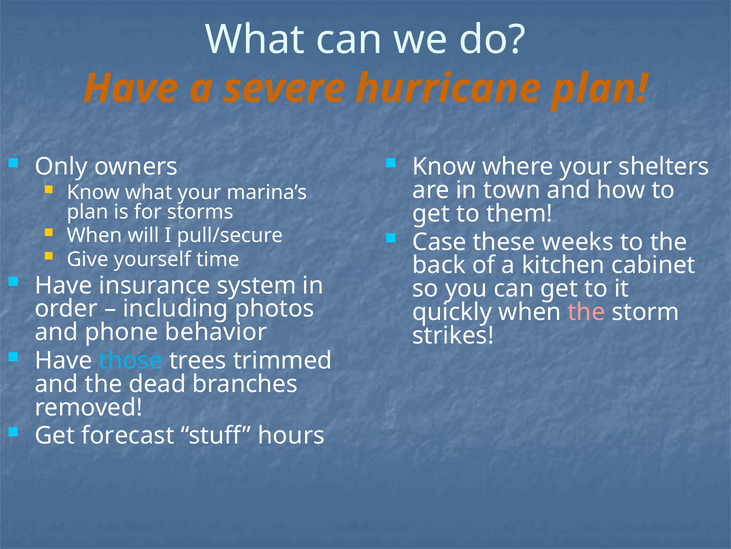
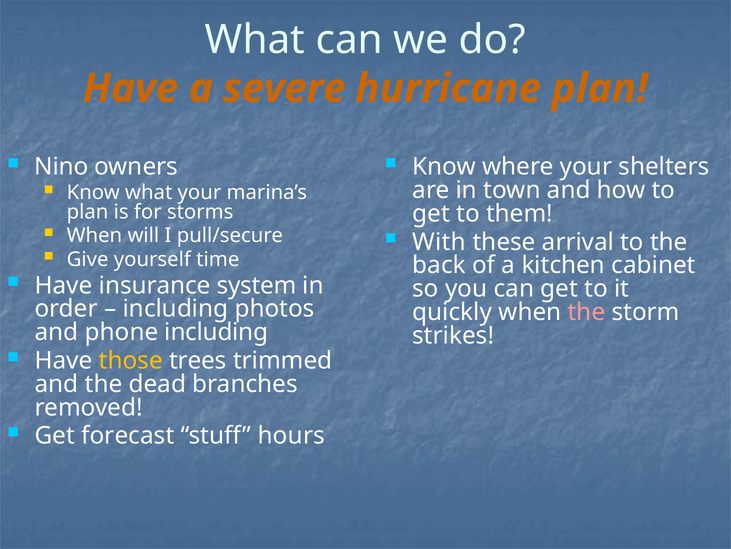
Only: Only -> Nino (61, 167)
Case: Case -> With (439, 242)
weeks: weeks -> arrival (578, 242)
phone behavior: behavior -> including (216, 332)
those colour: light blue -> yellow (131, 360)
